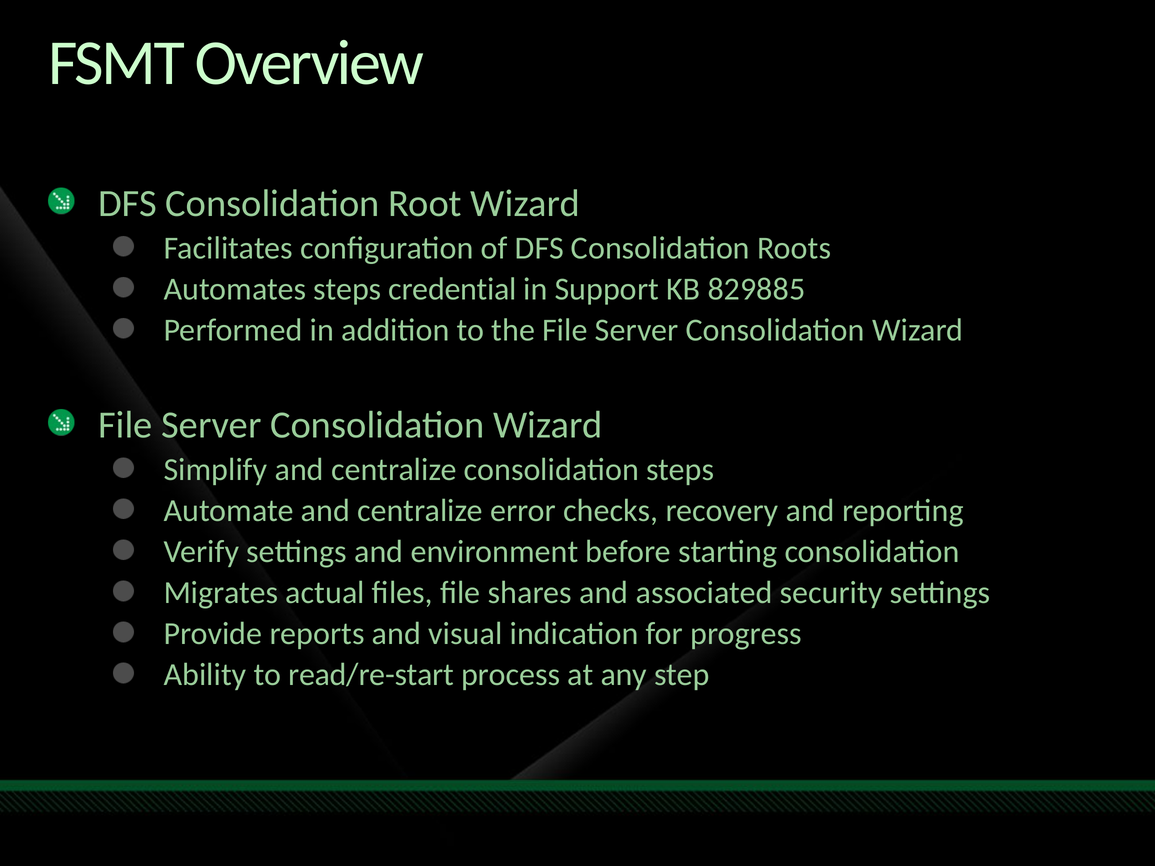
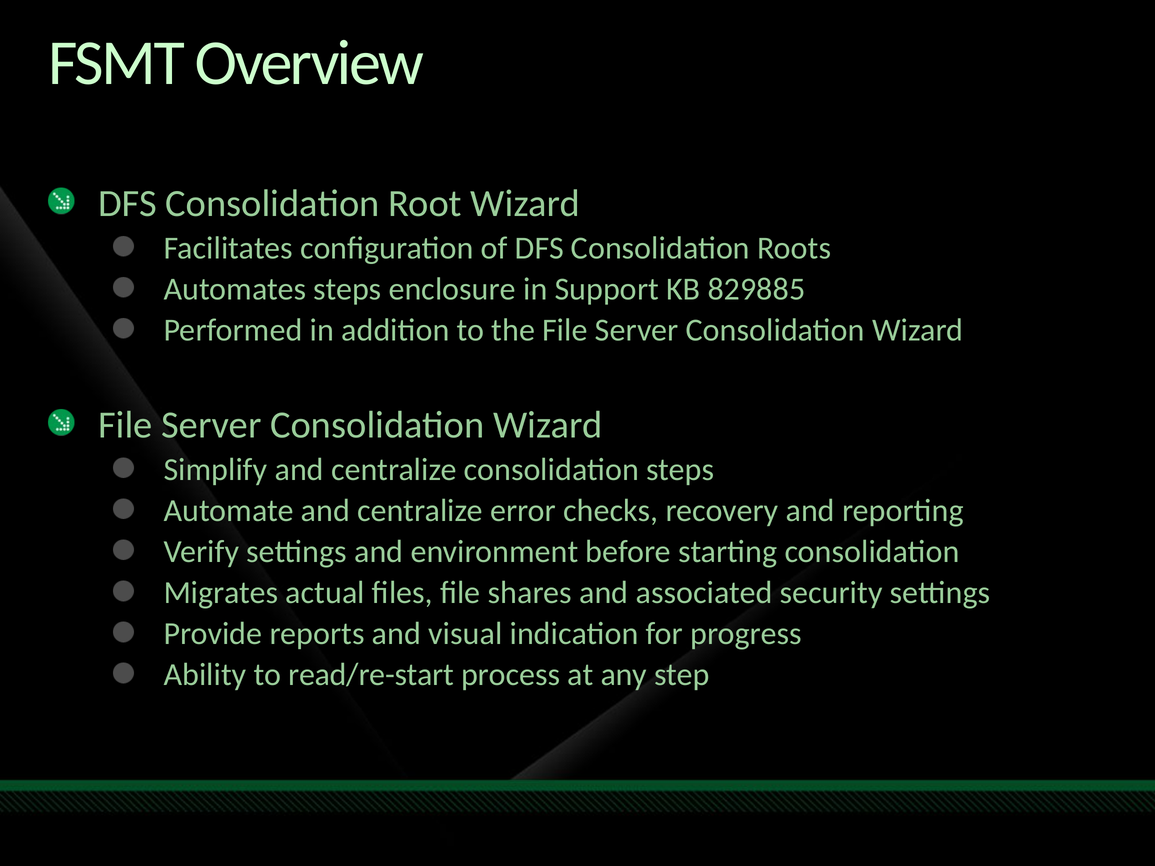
credential: credential -> enclosure (452, 289)
